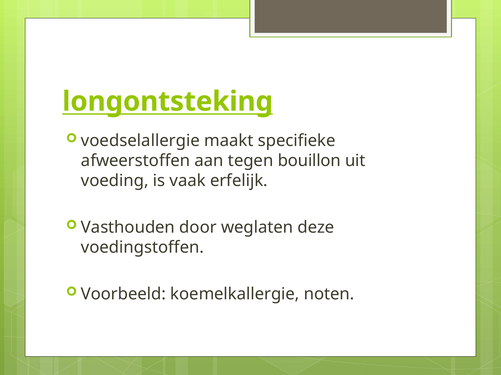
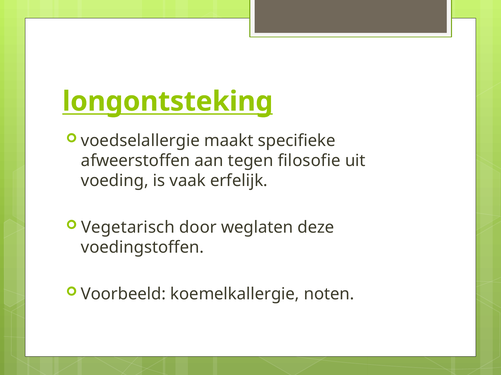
bouillon: bouillon -> filosofie (309, 161)
Vasthouden: Vasthouden -> Vegetarisch (128, 228)
